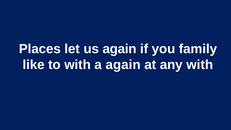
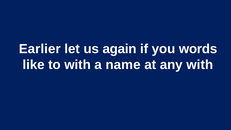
Places: Places -> Earlier (40, 49)
family: family -> words (198, 49)
a again: again -> name (123, 65)
